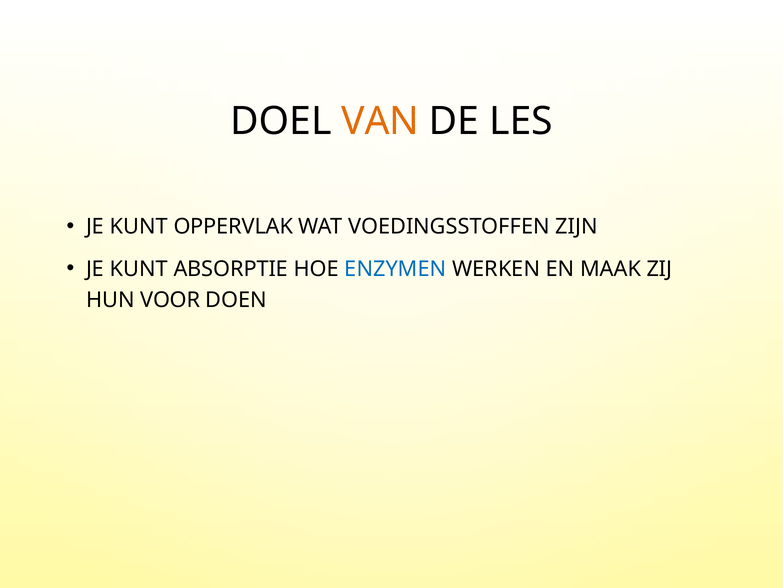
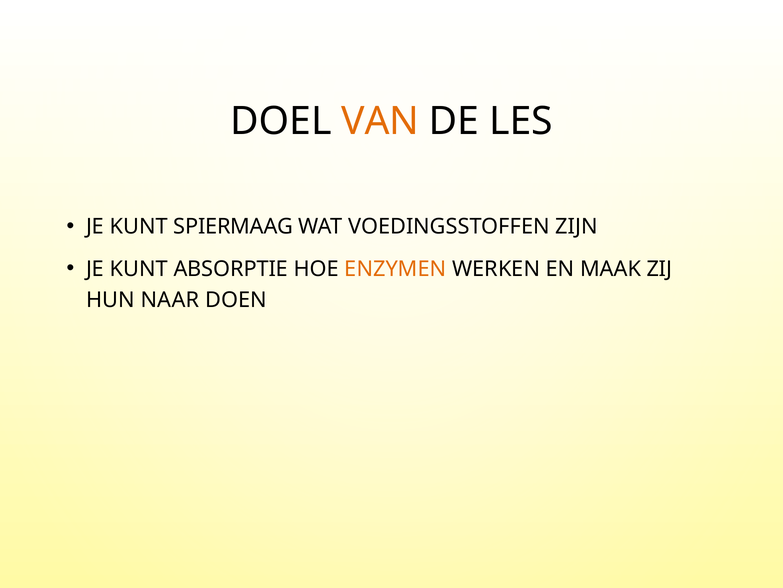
OPPERVLAK: OPPERVLAK -> SPIERMAAG (233, 226)
ENZYMEN colour: blue -> orange (395, 269)
VOOR: VOOR -> NAAR (170, 300)
